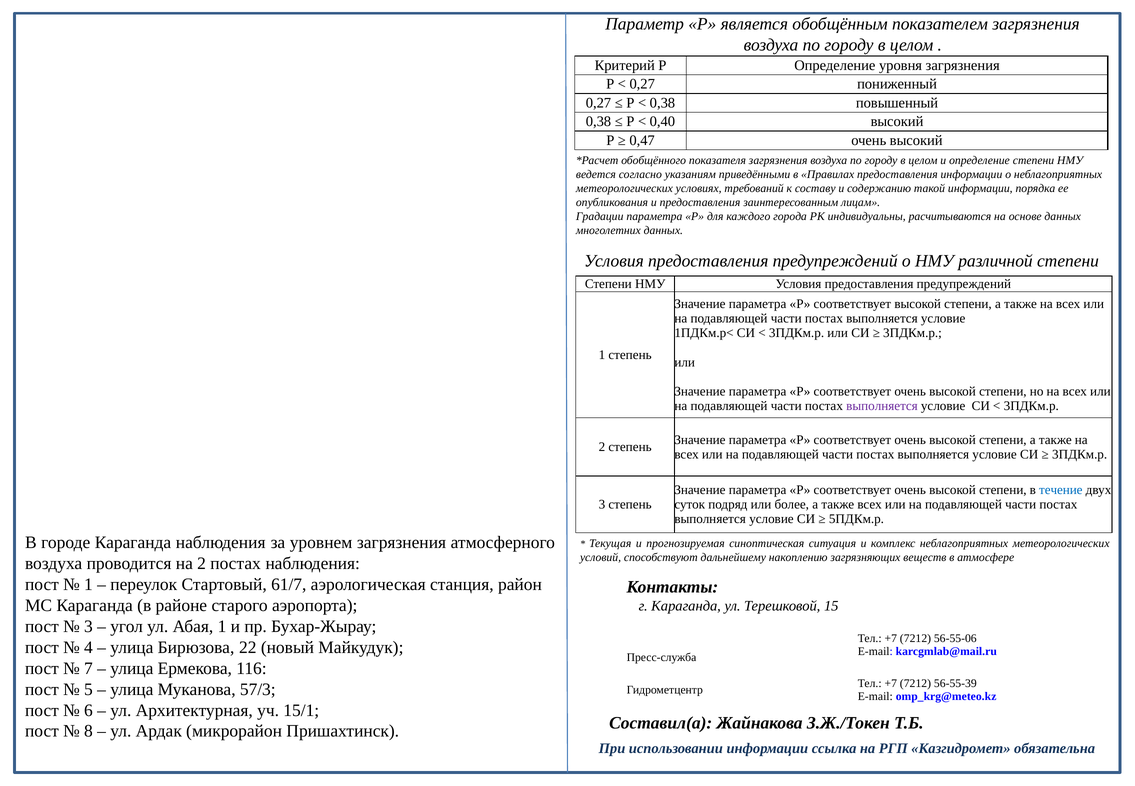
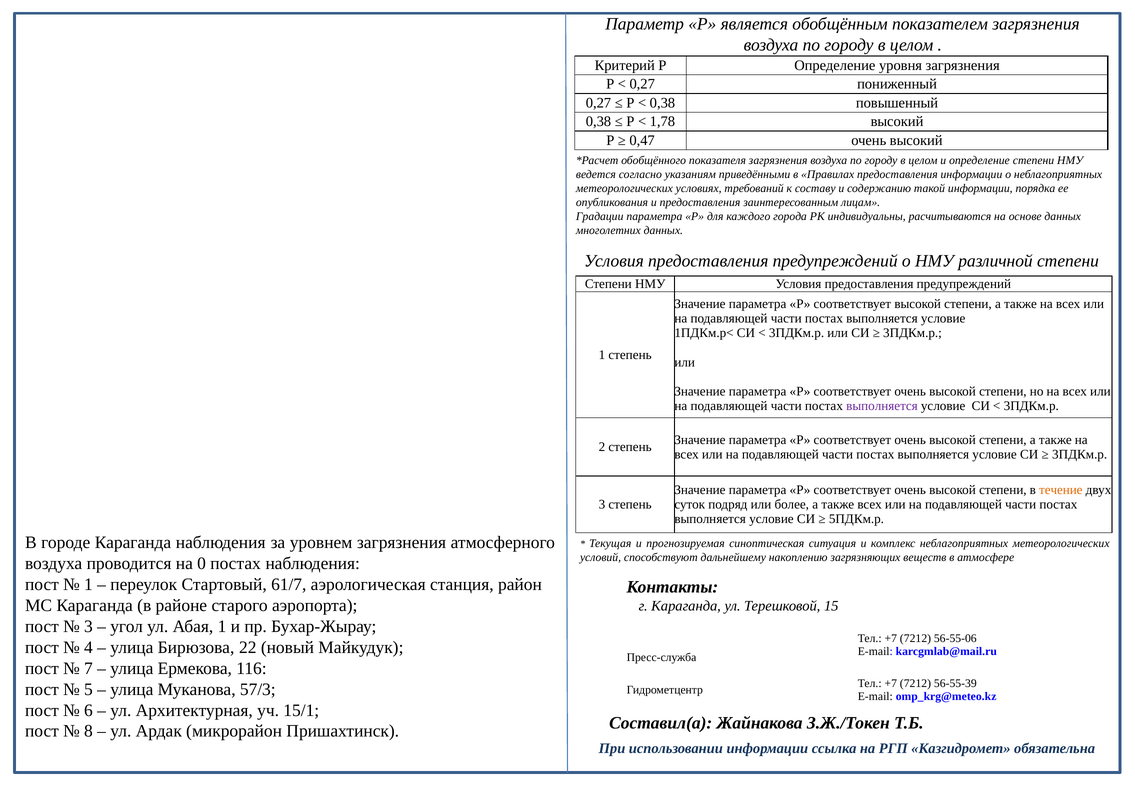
0,40: 0,40 -> 1,78 (662, 121)
течение colour: blue -> orange (1061, 490)
на 2: 2 -> 0 (202, 563)
